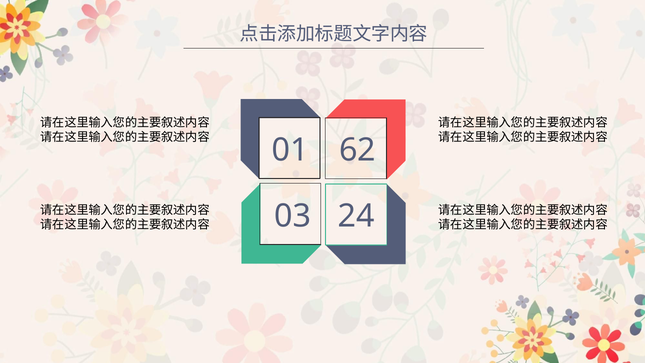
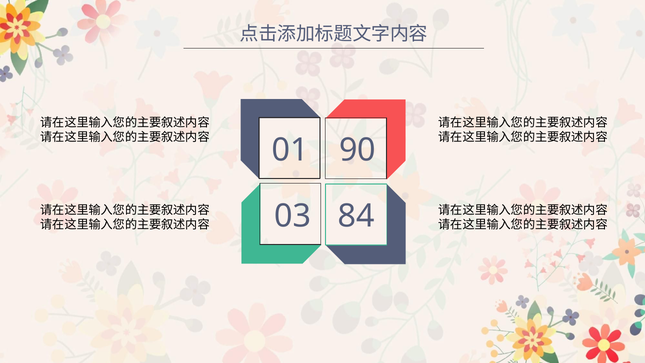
62: 62 -> 90 (357, 150)
24: 24 -> 84 (356, 216)
